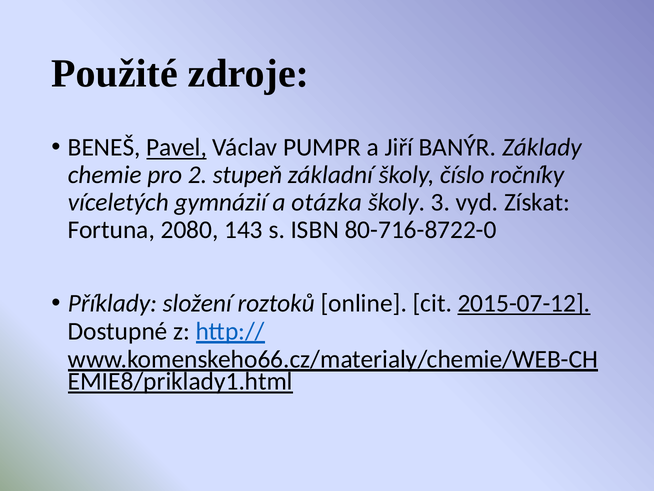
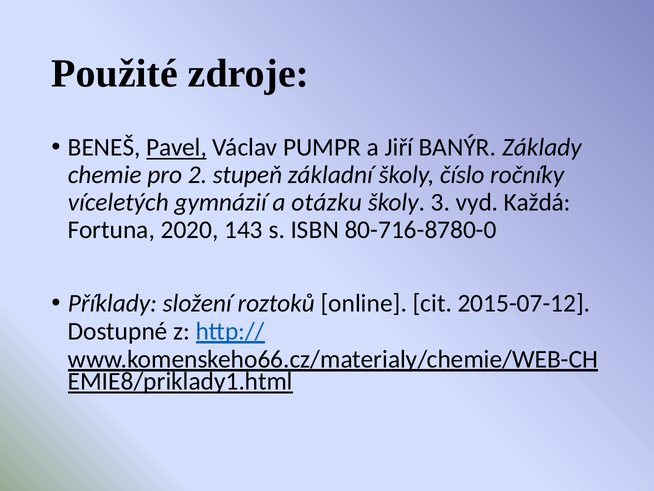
otázka: otázka -> otázku (327, 202)
Získat: Získat -> Každá (537, 202)
2080: 2080 -> 2020 (190, 230)
80-716-8722-0: 80-716-8722-0 -> 80-716-8780-0 (421, 230)
2015-07-12 underline: present -> none (524, 303)
